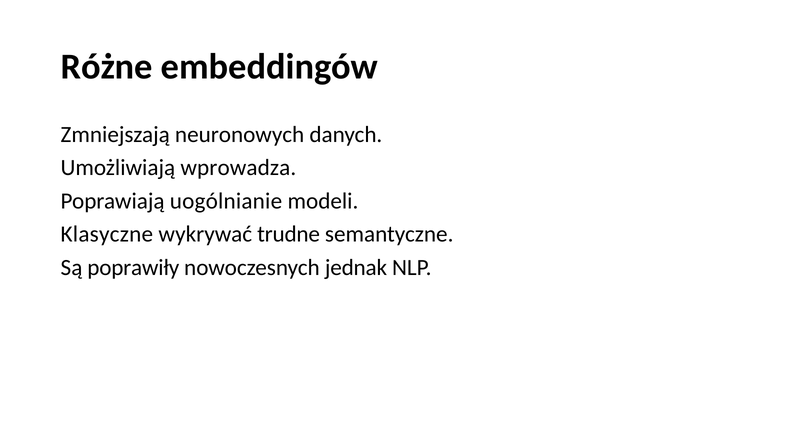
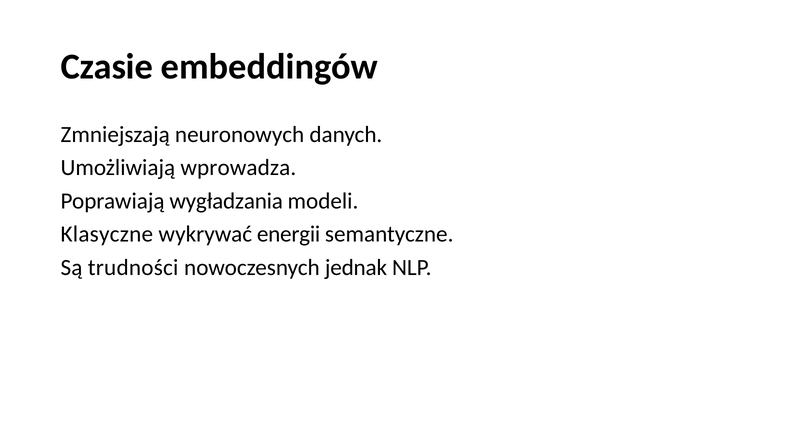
Różne: Różne -> Czasie (107, 67)
uogólnianie: uogólnianie -> wygładzania (226, 201)
trudne: trudne -> energii (289, 234)
poprawiły: poprawiły -> trudności (133, 268)
